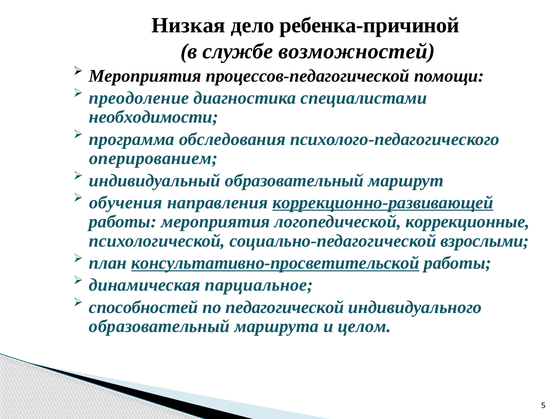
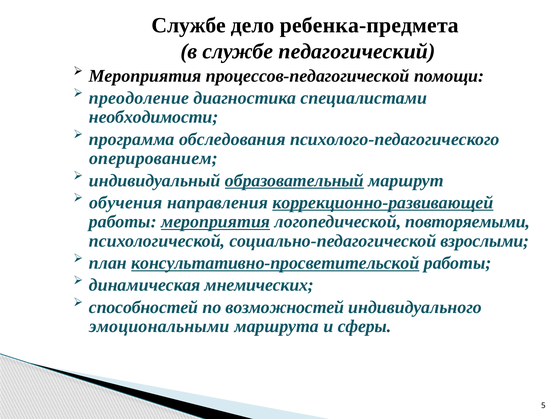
Низкая: Низкая -> Службе (189, 25)
ребенка-причиной: ребенка-причиной -> ребенка-предмета (369, 25)
возможностей: возможностей -> педагогический (357, 51)
образовательный underline: none -> present (294, 181)
мероприятия underline: none -> present (216, 222)
коррекционные: коррекционные -> повторяемыми (468, 222)
парциальное: парциальное -> мнемических (259, 285)
педагогической: педагогической -> возможностей (285, 307)
образовательный: образовательный -> эмоциональными (159, 327)
целом: целом -> сферы (364, 327)
